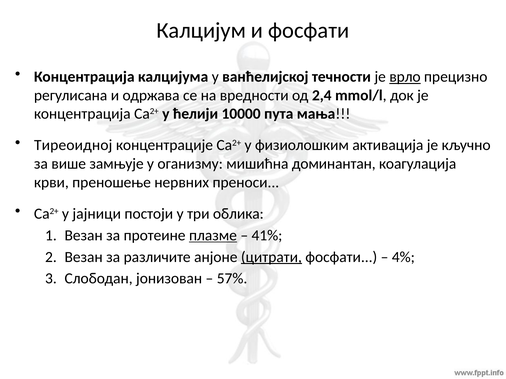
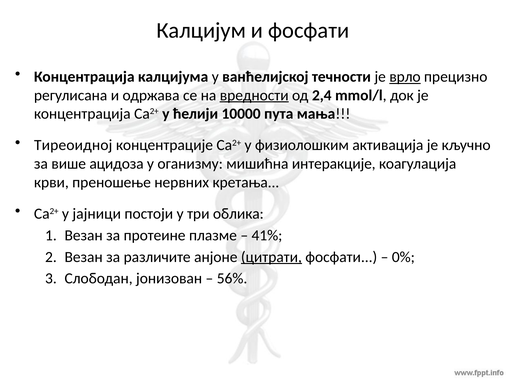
вредности underline: none -> present (254, 95)
замњује: замњује -> ацидоза (117, 164)
доминантан: доминантан -> интеракције (334, 164)
преноси: преноси -> кретања (246, 183)
плазме underline: present -> none (213, 236)
4%: 4% -> 0% (403, 257)
57%: 57% -> 56% (232, 279)
